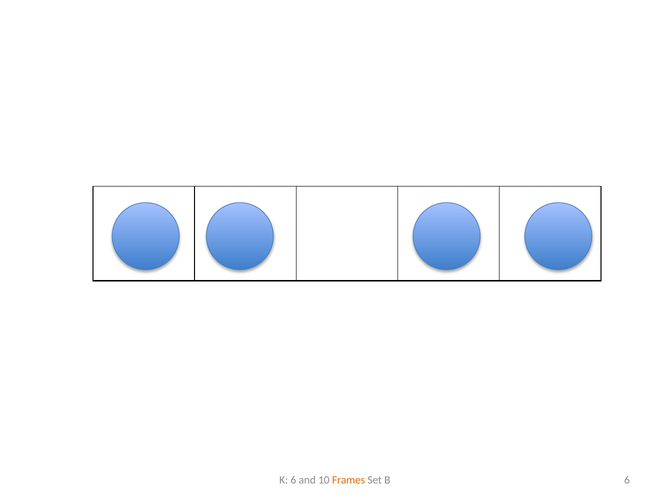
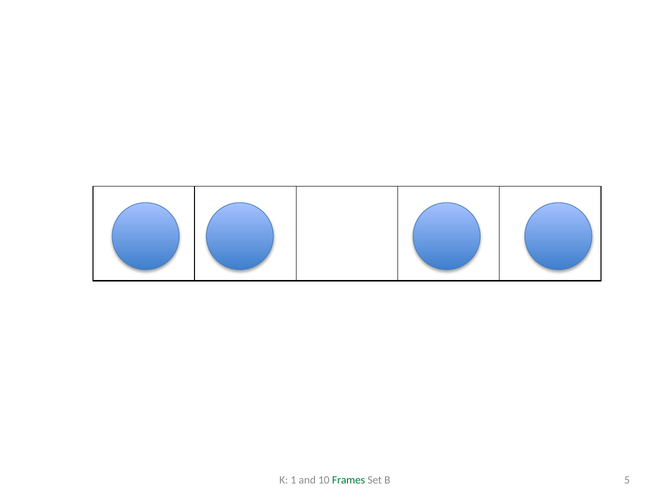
K 6: 6 -> 1 (293, 480)
Frames colour: orange -> green (349, 480)
B 6: 6 -> 5 (627, 480)
